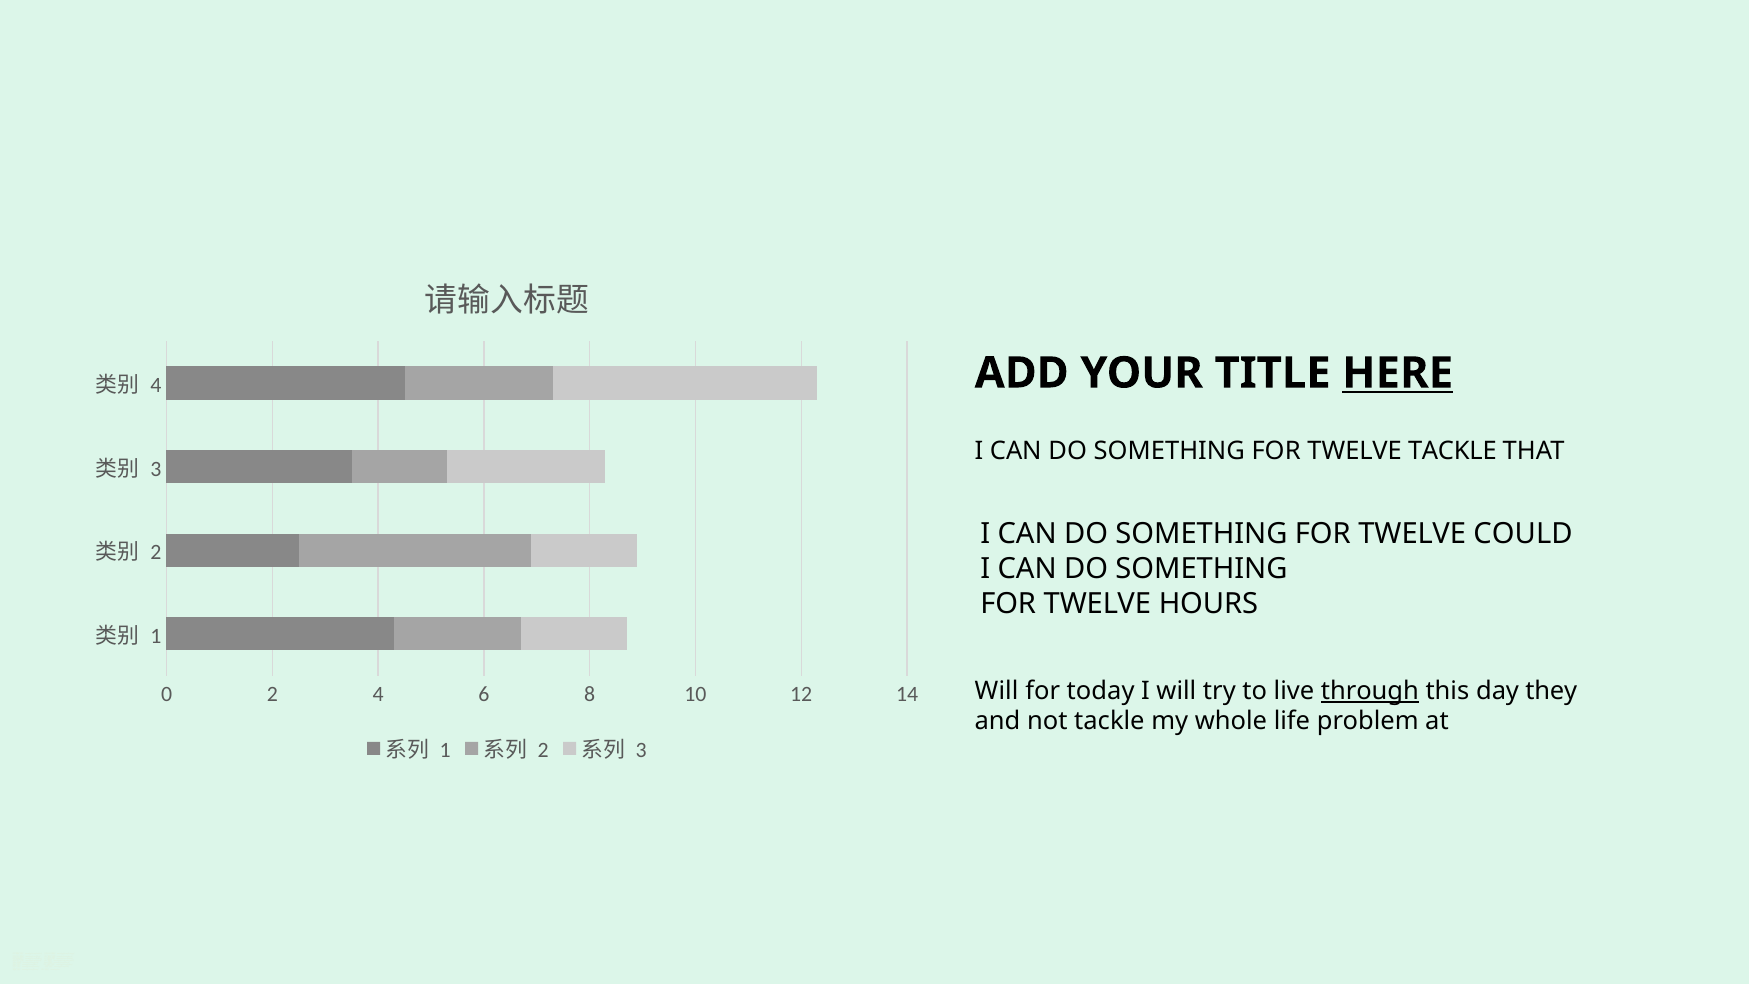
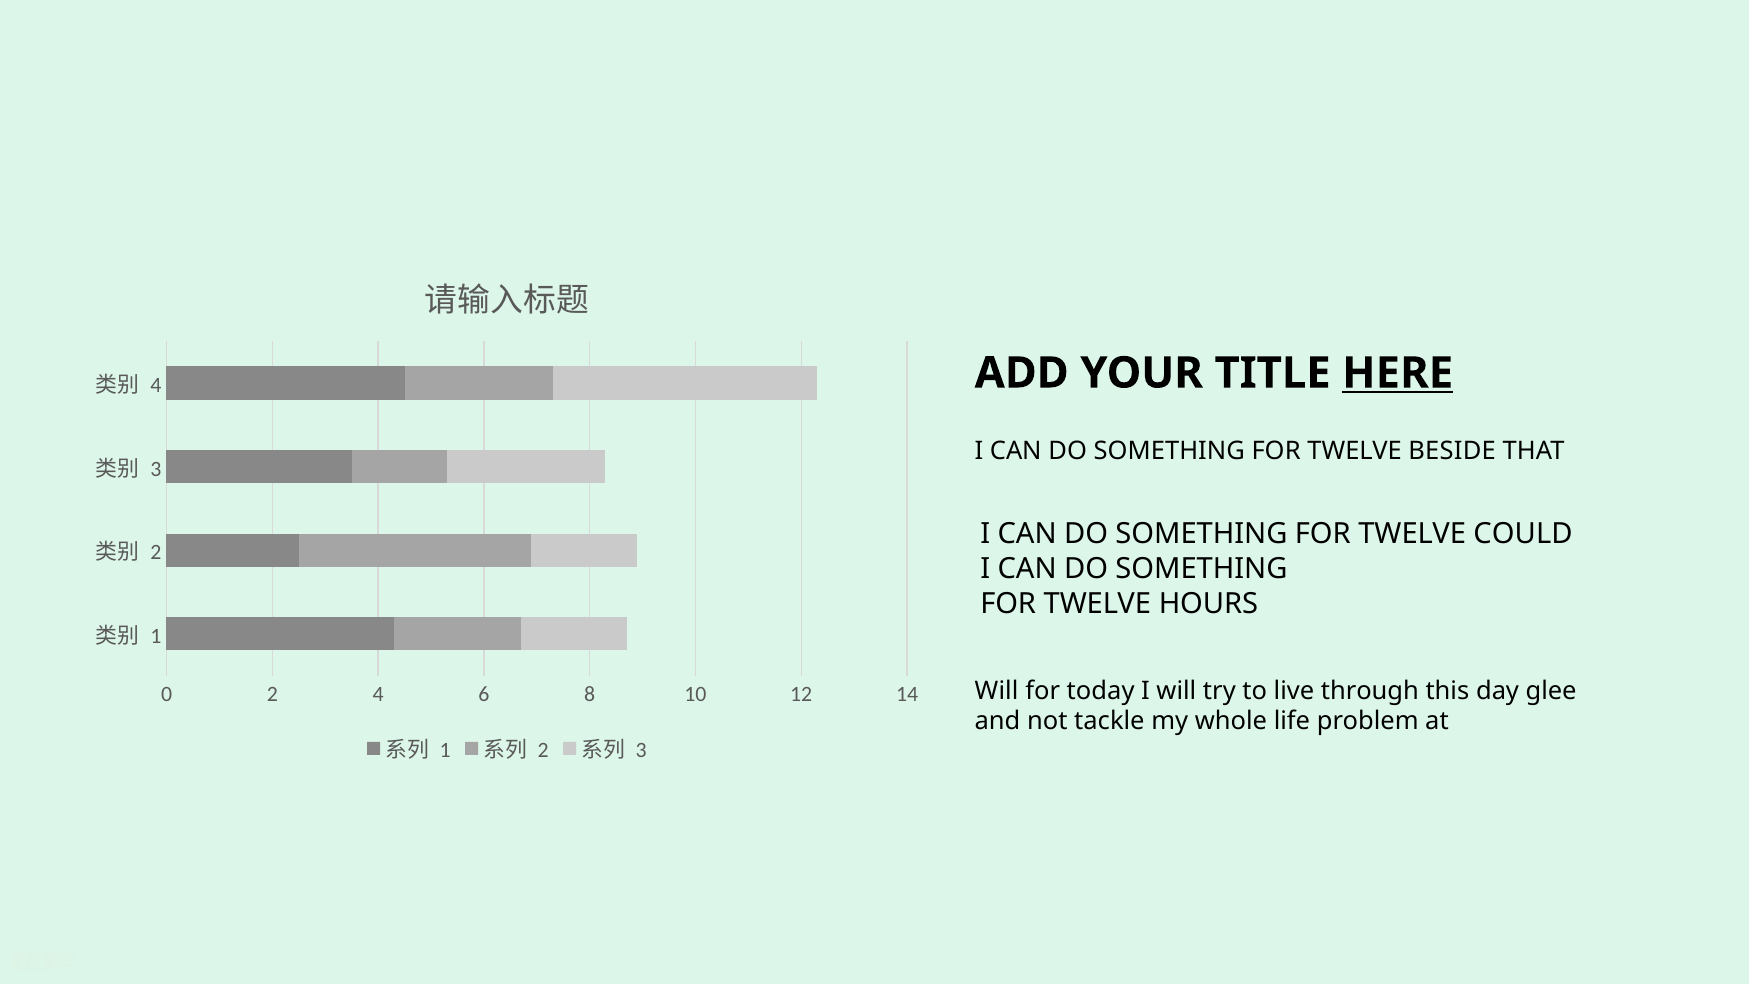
TWELVE TACKLE: TACKLE -> BESIDE (1452, 451)
through underline: present -> none (1370, 691)
they: they -> glee (1551, 691)
